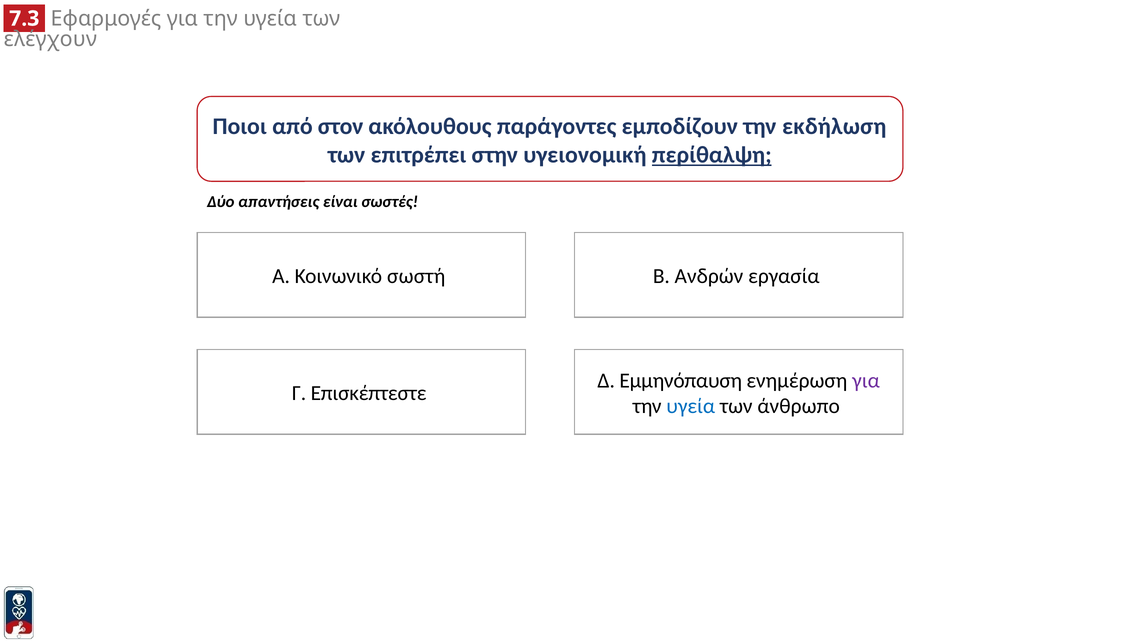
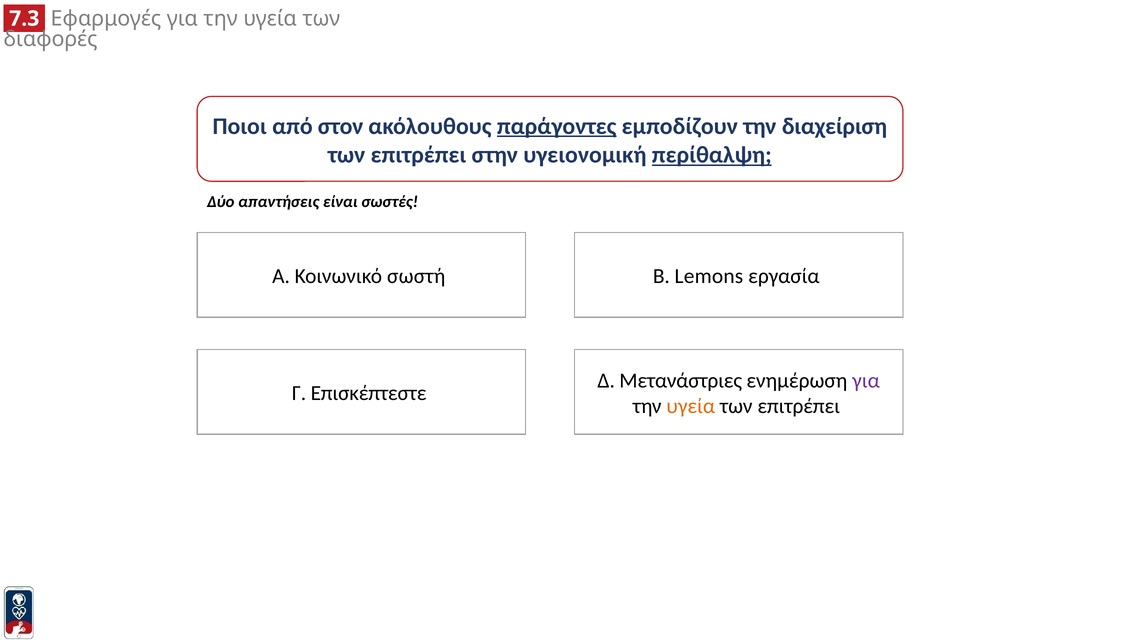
ελέγχουν: ελέγχουν -> διαφορές (50, 39)
παράγοντες underline: none -> present (557, 126)
εκδήλωση: εκδήλωση -> διαχείριση (835, 126)
Ανδρών: Ανδρών -> Lemons (709, 276)
Εμμηνόπαυση: Εμμηνόπαυση -> Μετανάστριες (681, 380)
υγεία colour: blue -> orange (691, 406)
άνθρωπο: άνθρωπο -> επιτρέπει (799, 406)
